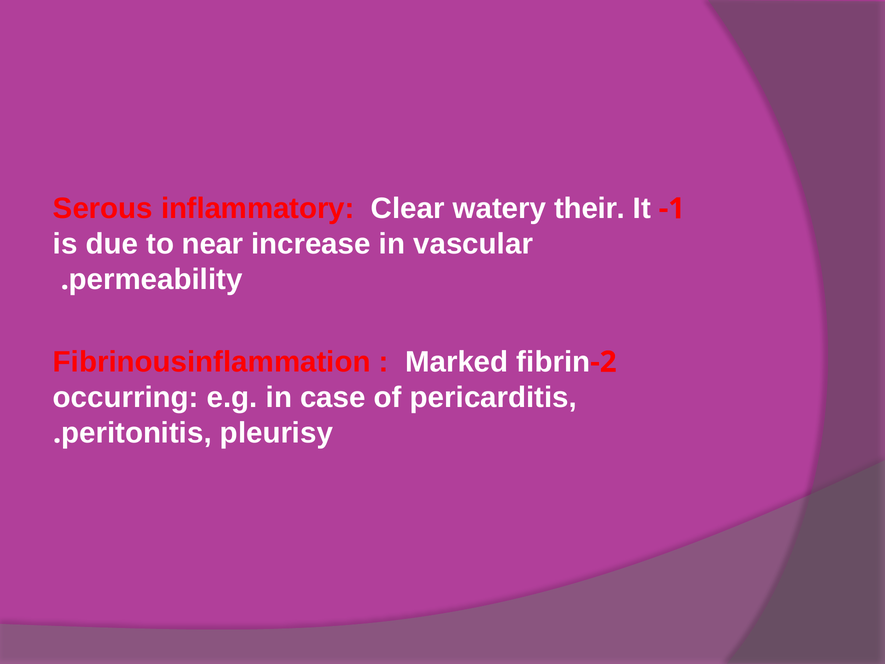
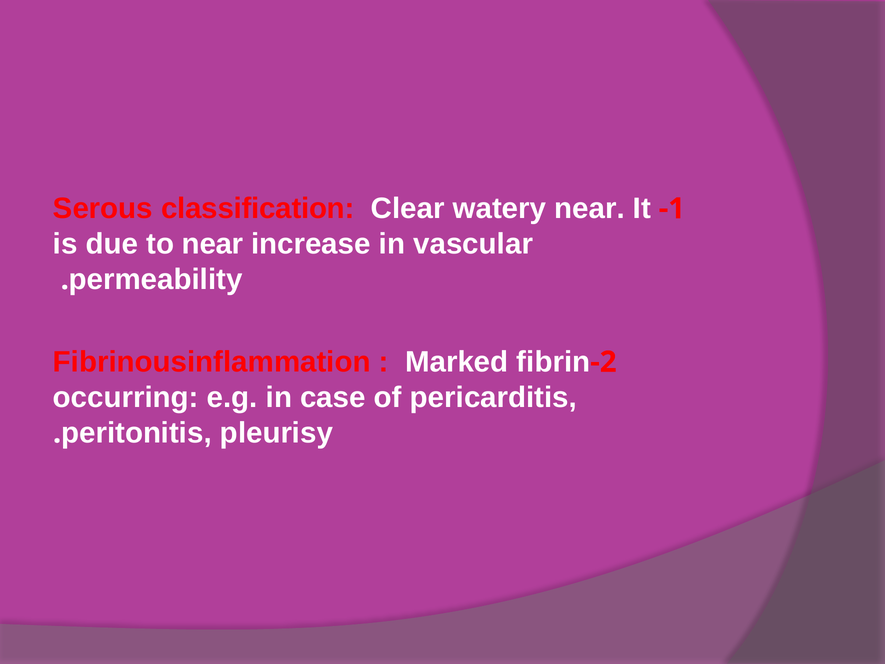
inflammatory: inflammatory -> classification (258, 209)
watery their: their -> near (590, 209)
